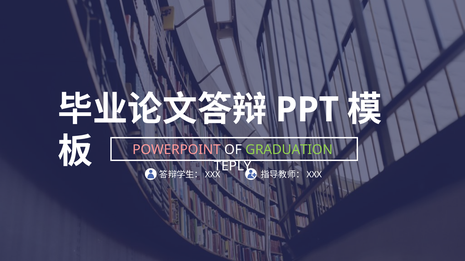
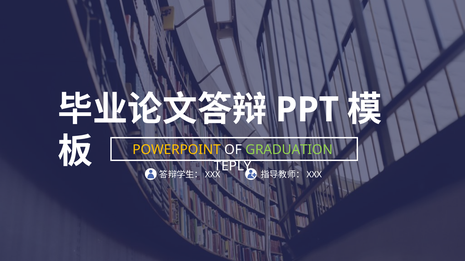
POWERPOINT colour: pink -> yellow (177, 150)
